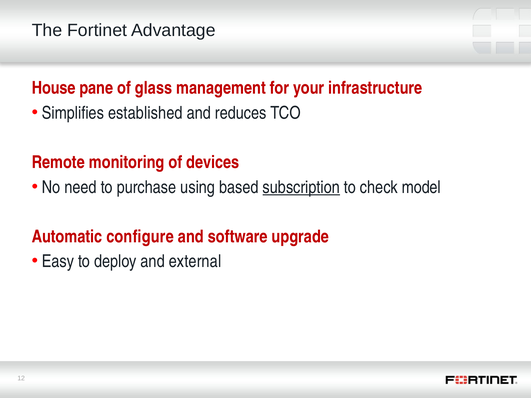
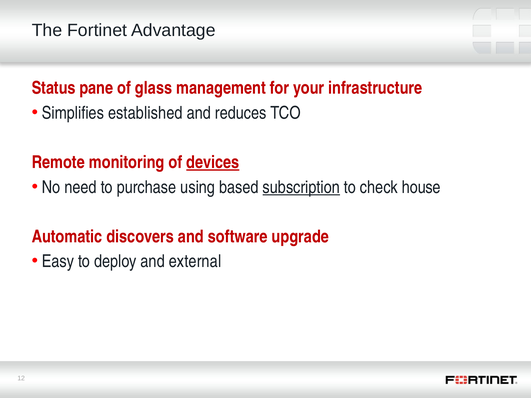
House: House -> Status (54, 88)
devices underline: none -> present (213, 163)
model: model -> house (421, 187)
configure: configure -> discovers (140, 237)
